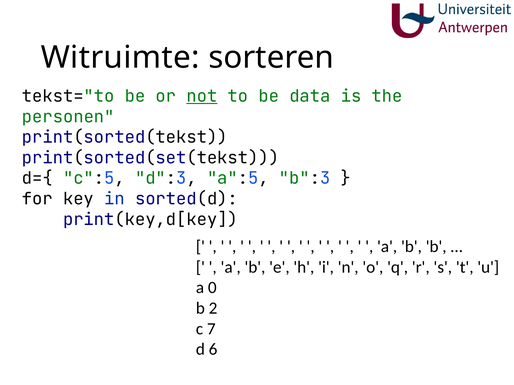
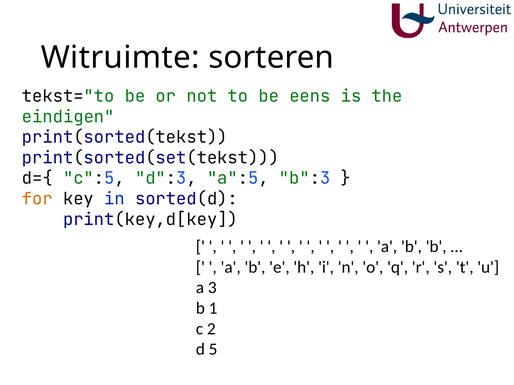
not underline: present -> none (202, 96)
data: data -> eens (310, 96)
personen: personen -> eindigen (68, 117)
for colour: black -> orange (37, 199)
0: 0 -> 3 (212, 288)
2: 2 -> 1 (213, 309)
7: 7 -> 2 (211, 329)
6: 6 -> 5 (213, 350)
